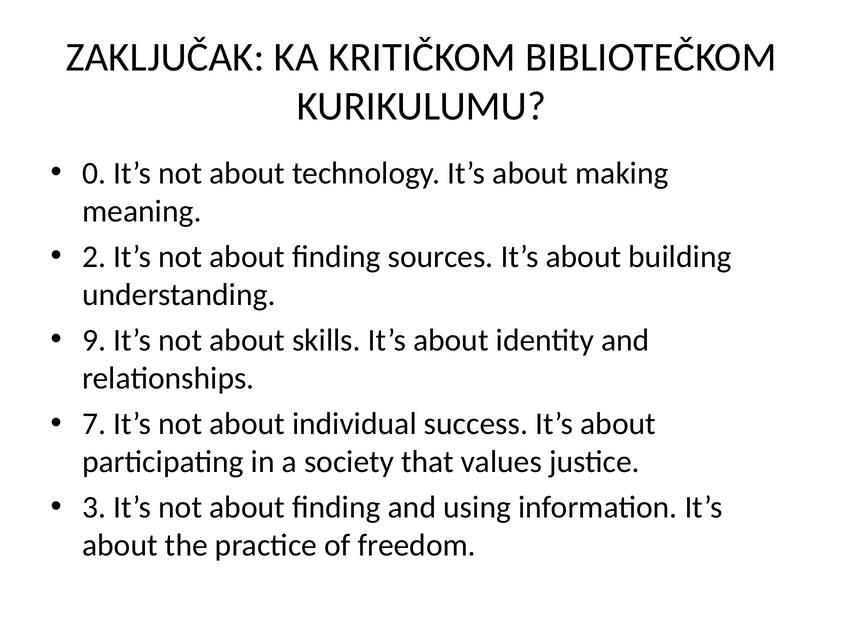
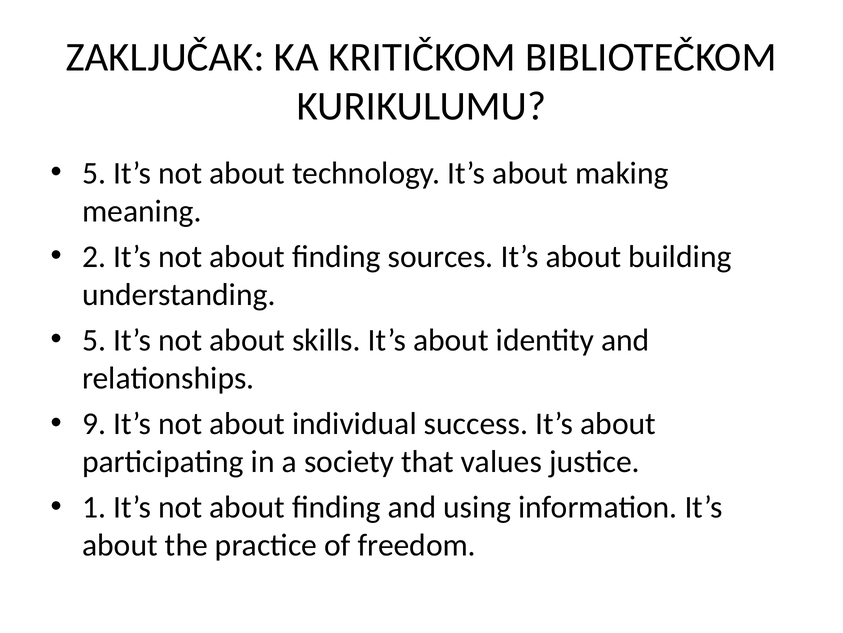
0: 0 -> 5 (94, 173)
9: 9 -> 5 (94, 340)
7: 7 -> 9 (94, 423)
3: 3 -> 1 (94, 507)
